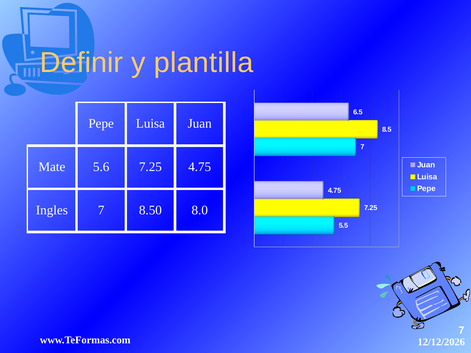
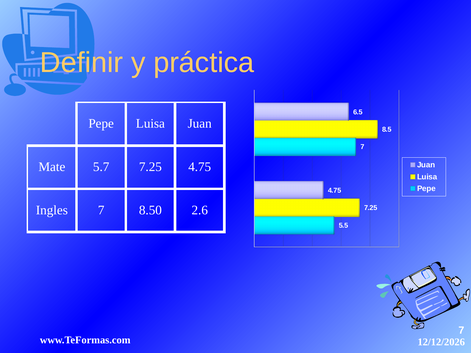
plantilla: plantilla -> práctica (204, 63)
5.6: 5.6 -> 5.7 (101, 167)
8.0: 8.0 -> 2.6 (200, 210)
